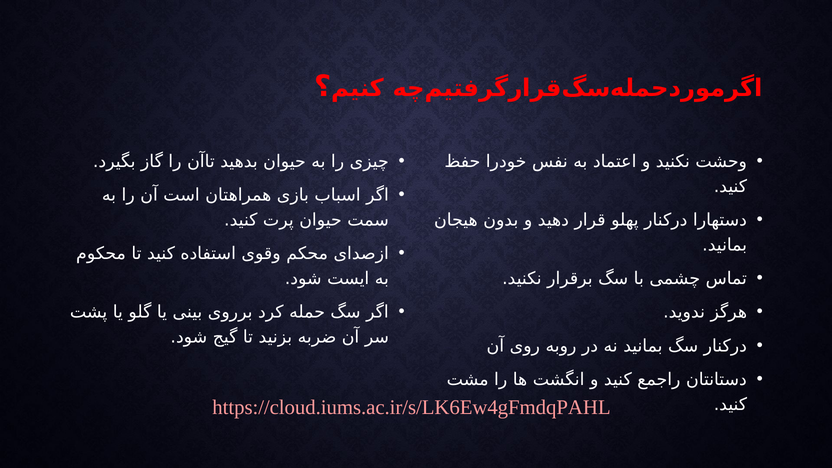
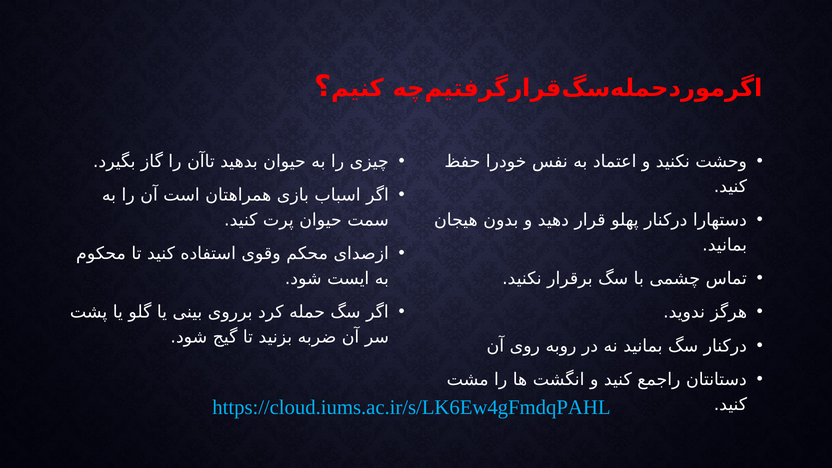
https://cloud.iums.ac.ir/s/LK6Ew4gFmdqPAHL colour: pink -> light blue (411, 407)
